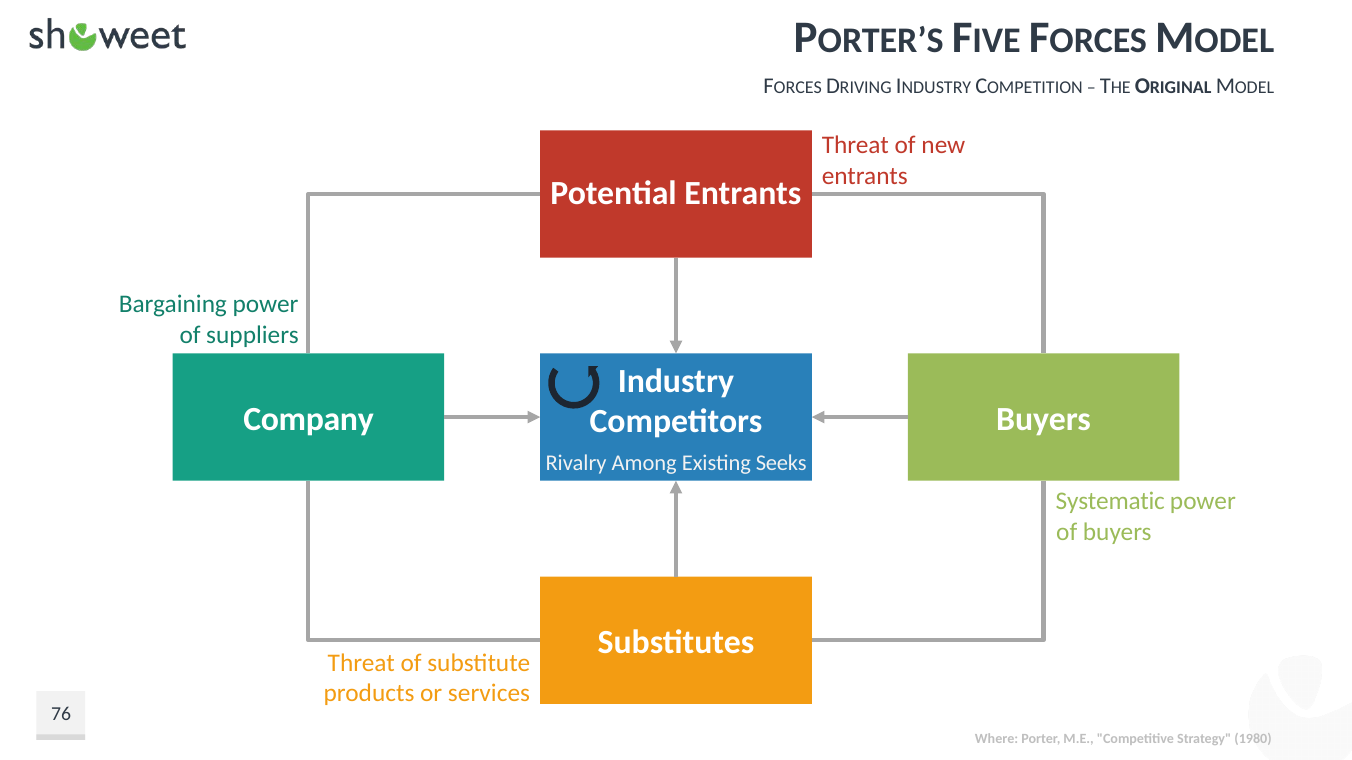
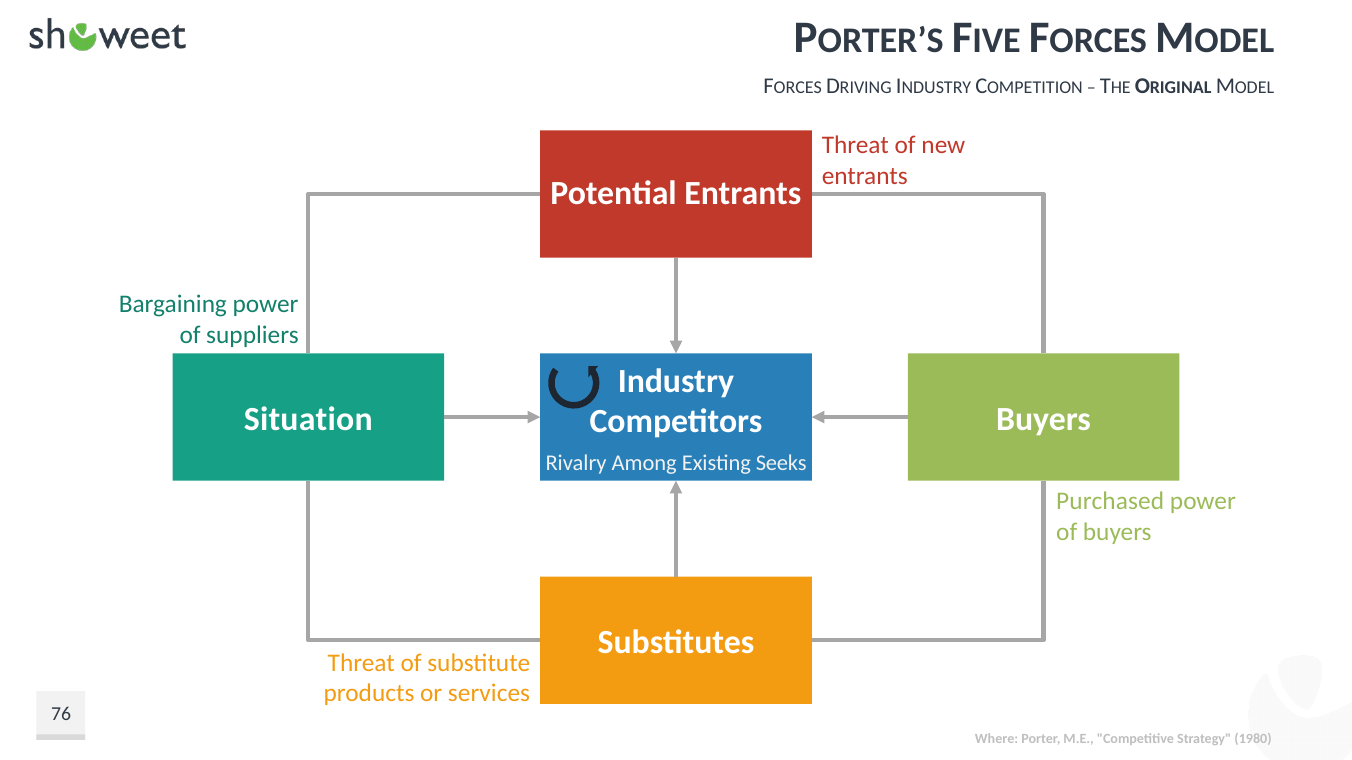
Company: Company -> Situation (308, 420)
Systematic: Systematic -> Purchased (1110, 502)
